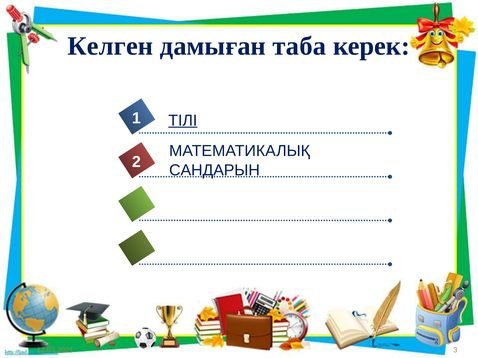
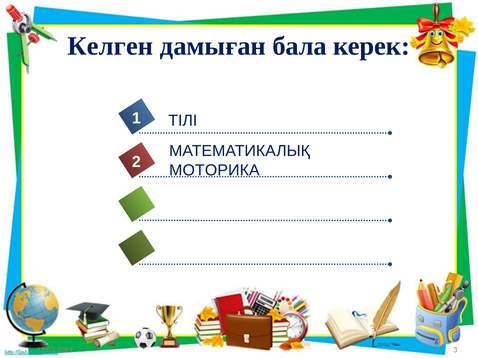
таба: таба -> бала (300, 46)
ТІЛІ underline: present -> none (183, 121)
САНДАРЫН: САНДАРЫН -> МОТОРИКА (214, 170)
